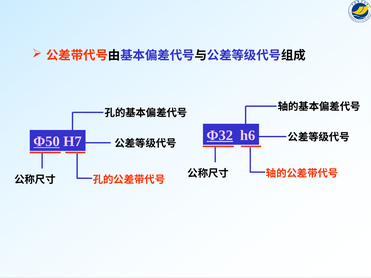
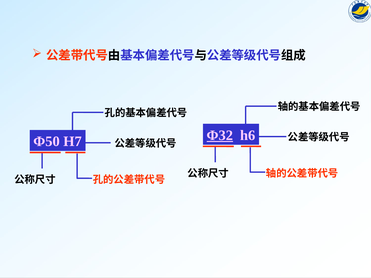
Φ50 underline: present -> none (47, 142)
